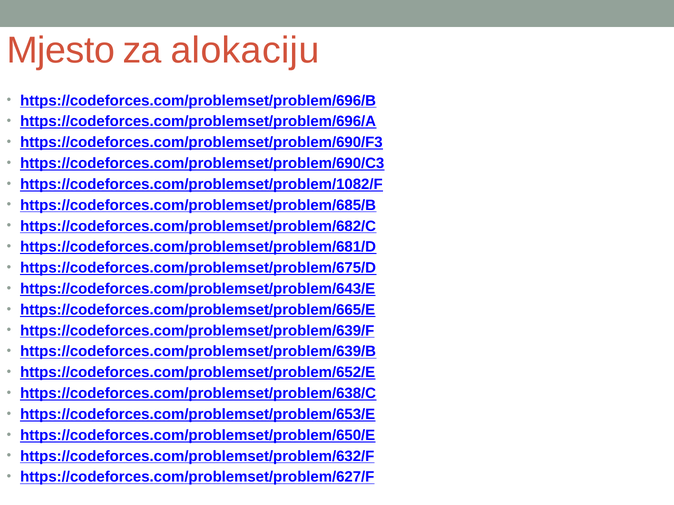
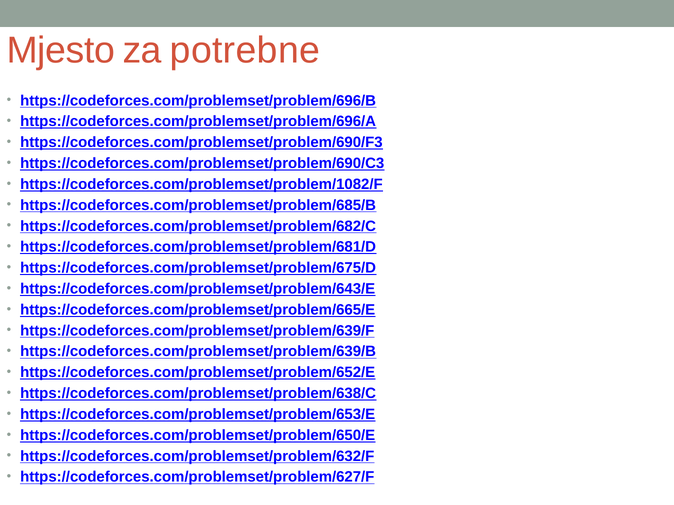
alokaciju: alokaciju -> potrebne (245, 50)
